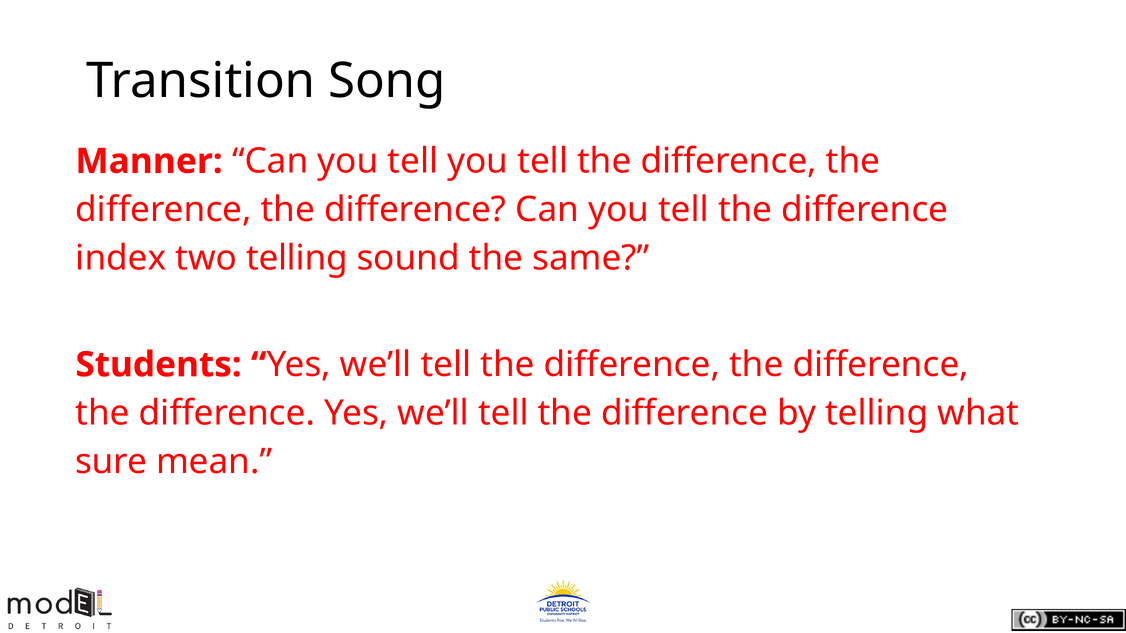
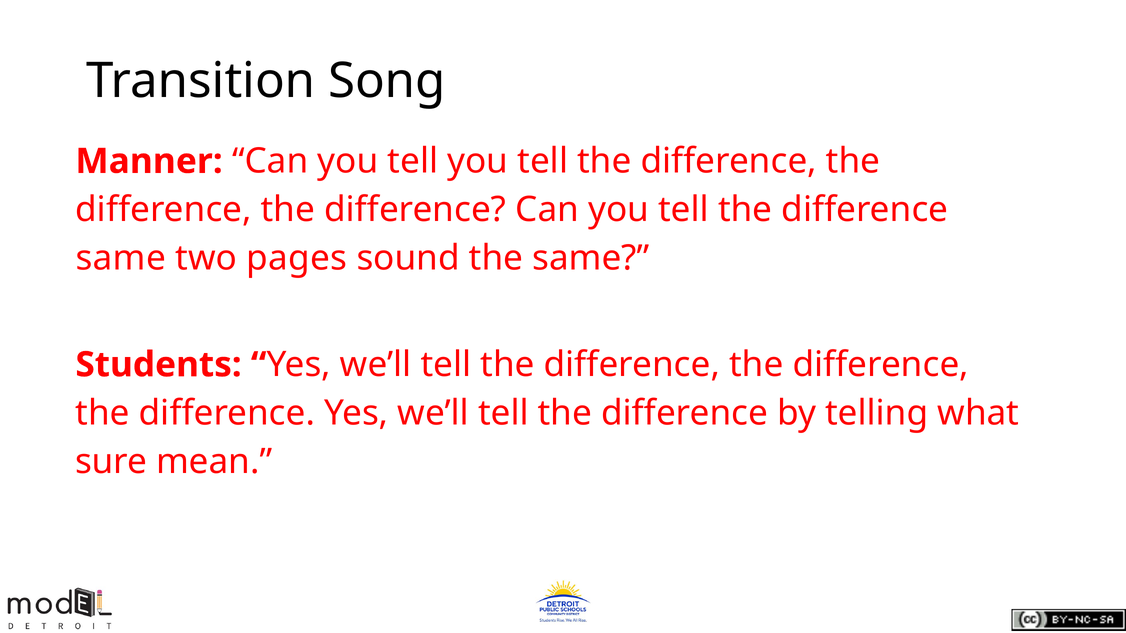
index: index -> same (121, 258)
two telling: telling -> pages (297, 258)
